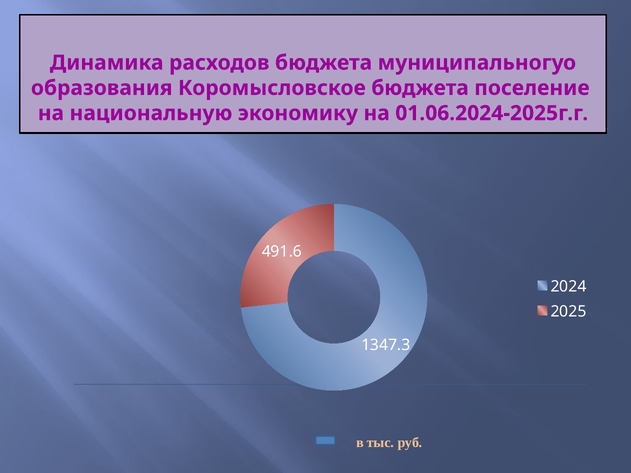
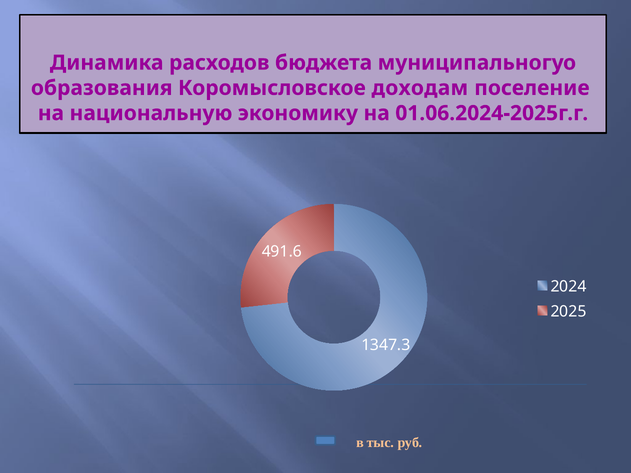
Коромысловское бюджета: бюджета -> доходам (420, 88)
